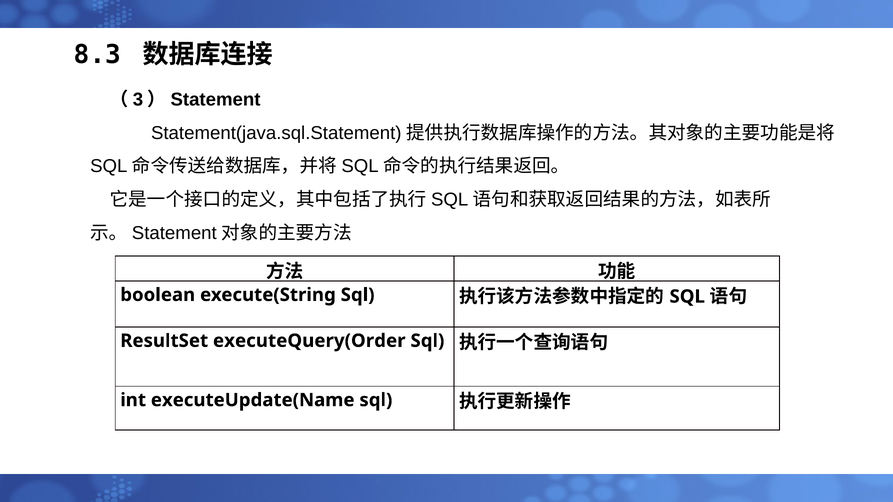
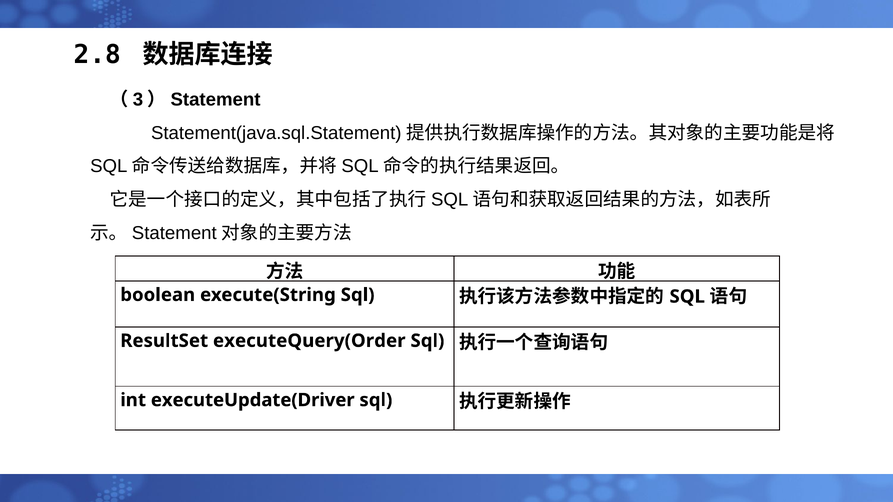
8.3: 8.3 -> 2.8 (97, 54)
executeUpdate(Name: executeUpdate(Name -> executeUpdate(Driver (253, 400)
